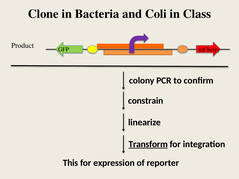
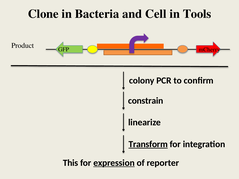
Coli: Coli -> Cell (156, 14)
Class: Class -> Tools (197, 14)
expression underline: none -> present (114, 163)
